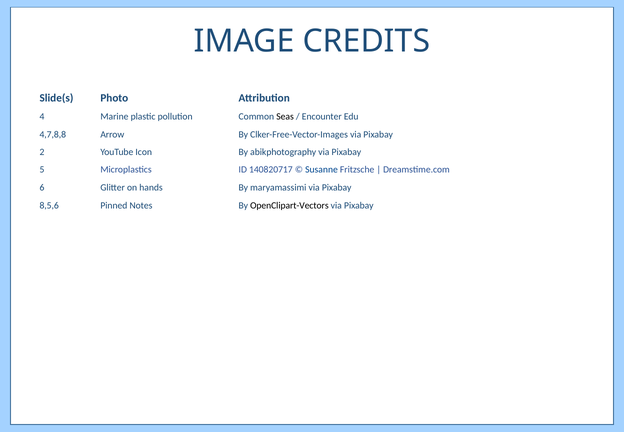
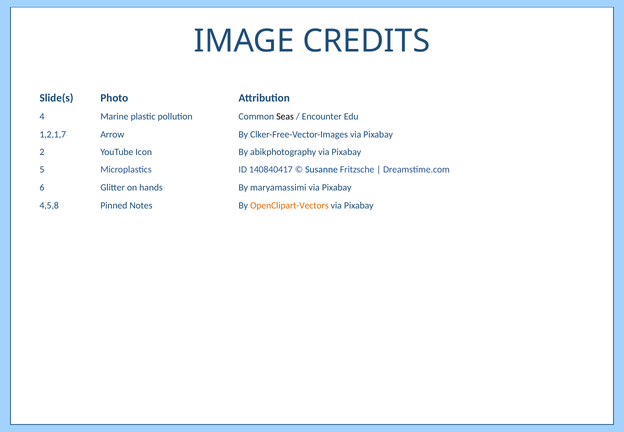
4,7,8,8: 4,7,8,8 -> 1,2,1,7 (53, 134)
140820717: 140820717 -> 140840417 (271, 170)
8,5,6: 8,5,6 -> 4,5,8 (49, 206)
OpenClipart-Vectors colour: black -> orange (289, 206)
